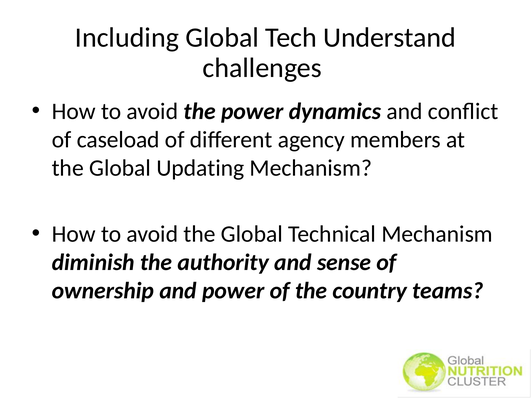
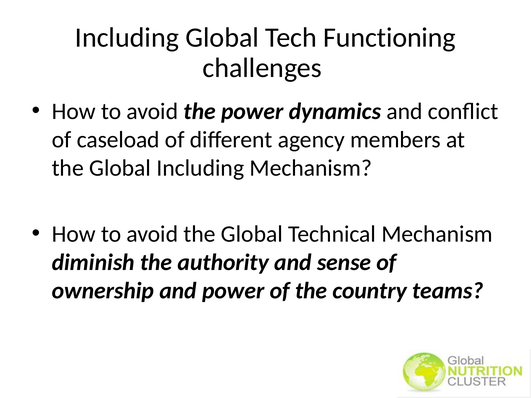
Understand: Understand -> Functioning (389, 38)
Global Updating: Updating -> Including (200, 168)
